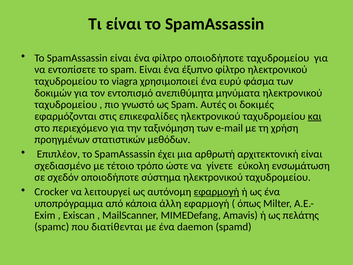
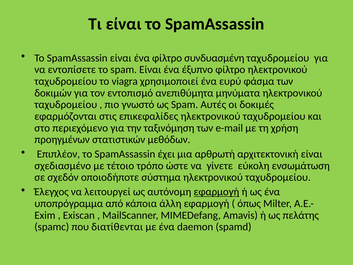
φίλτρο οποιοδήποτε: οποιοδήποτε -> συνδυασμένη (214, 58)
και underline: present -> none (315, 116)
Crocker: Crocker -> Έλεγχος (52, 192)
